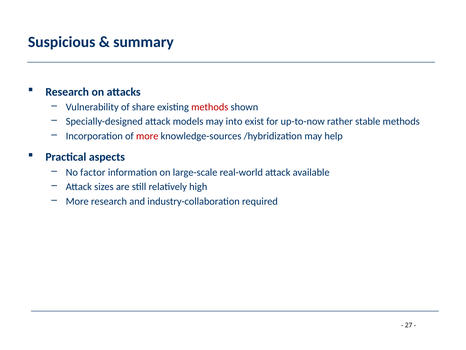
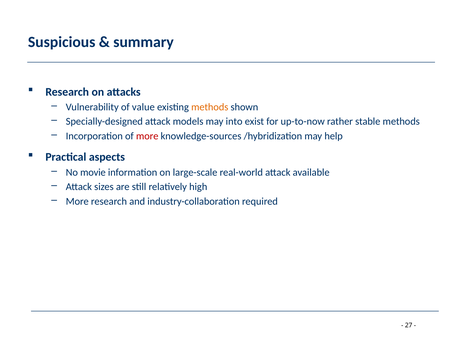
share: share -> value (143, 107)
methods colour: red -> orange (210, 107)
factor: factor -> movie (93, 172)
